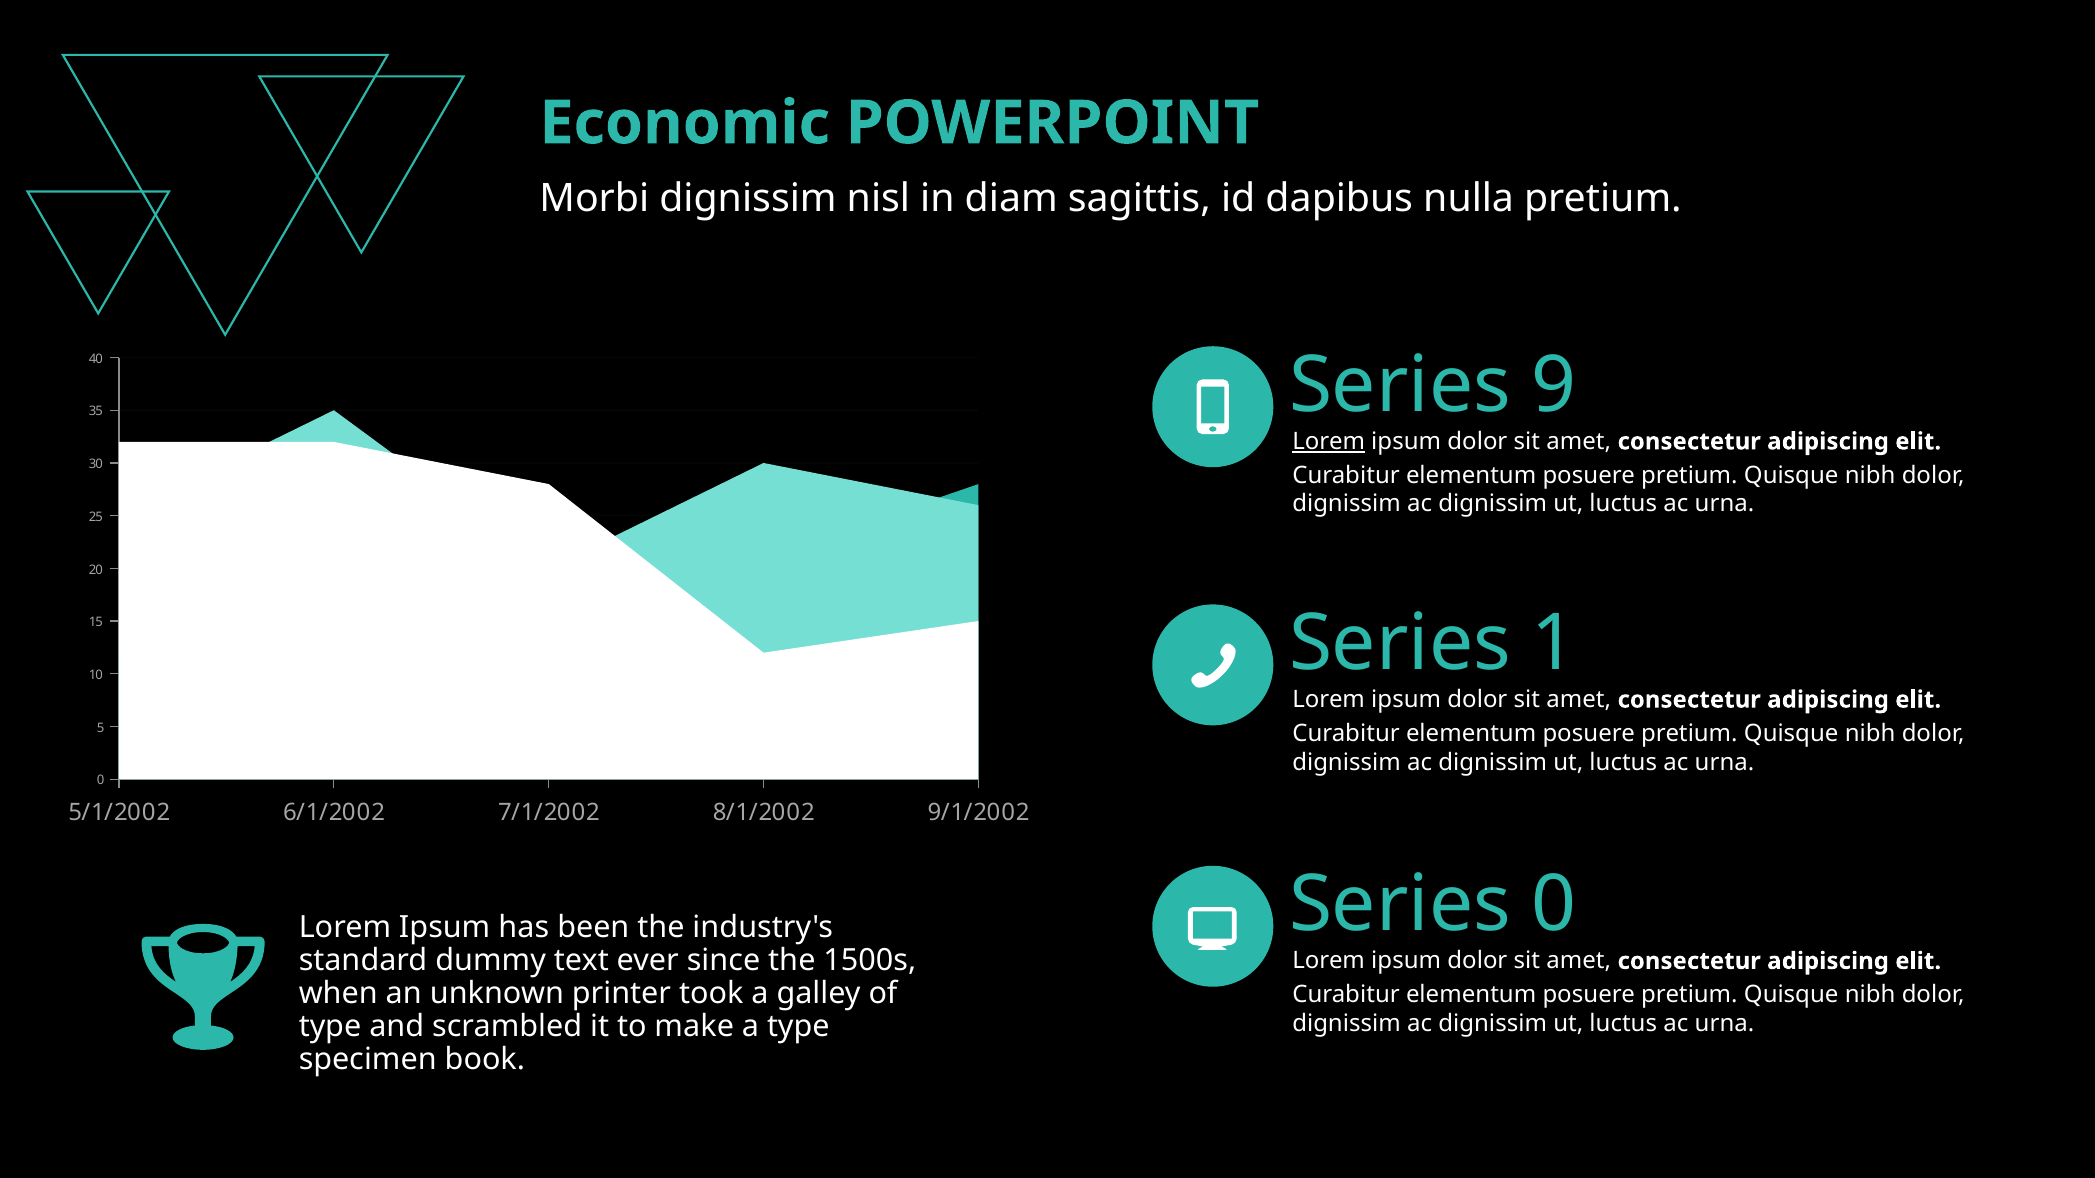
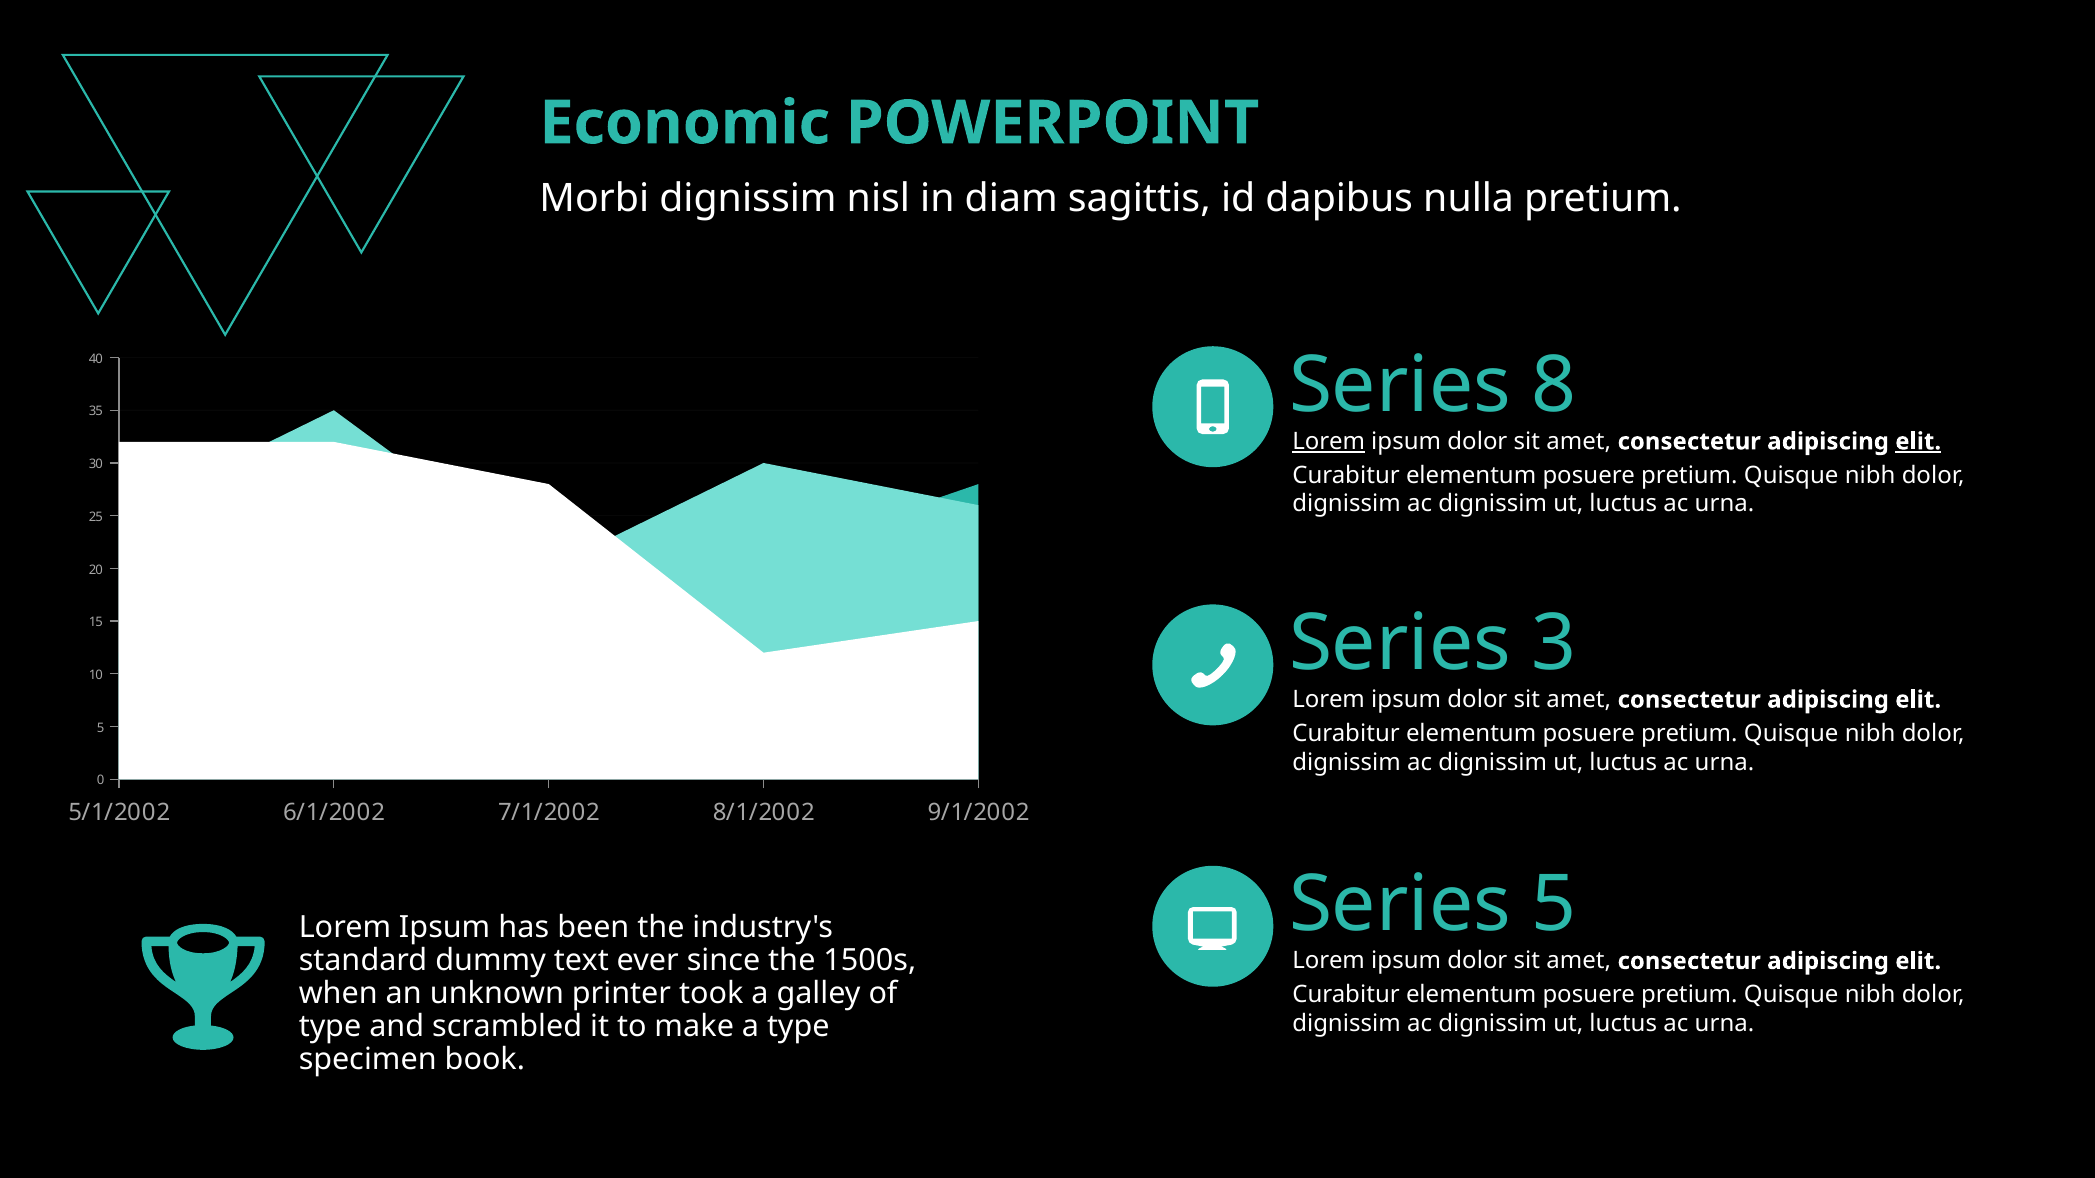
9: 9 -> 8 (1554, 385)
elit underline: none -> present (1918, 442)
1: 1 -> 3 (1554, 644)
Series 0: 0 -> 5 (1554, 905)
